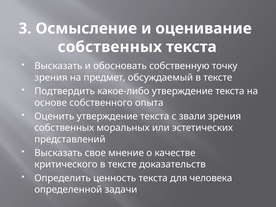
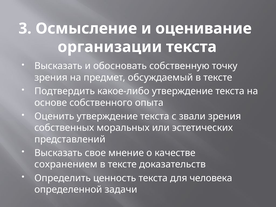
собственных: собственных -> организации (110, 47)
критического: критического -> сохранением (66, 164)
